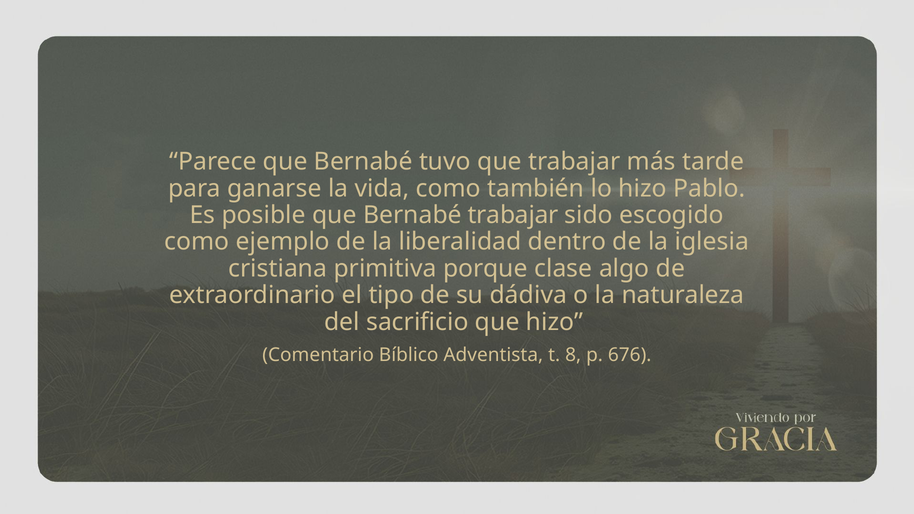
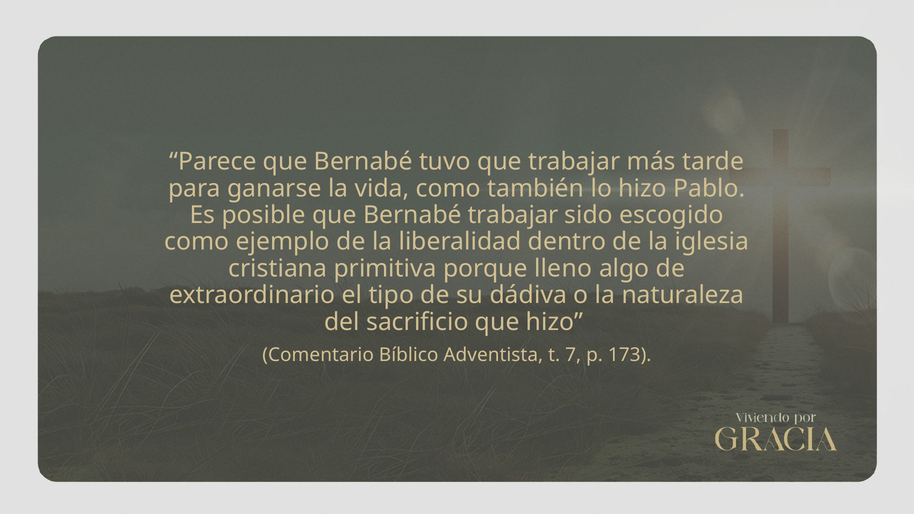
clase: clase -> lleno (563, 269)
8: 8 -> 7 (573, 355)
676: 676 -> 173 (630, 355)
